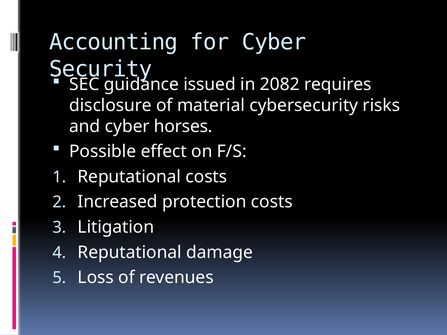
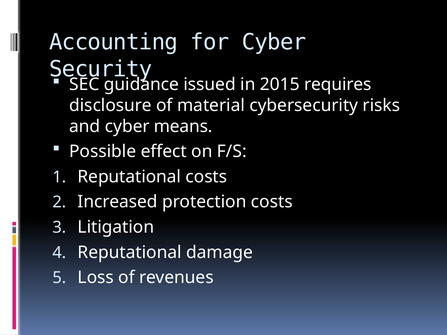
2082: 2082 -> 2015 (280, 85)
horses: horses -> means (183, 126)
